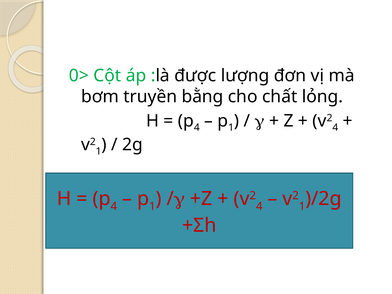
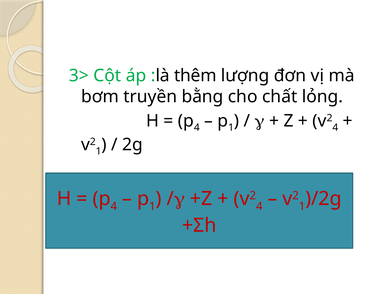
0>: 0> -> 3> (79, 76)
được: được -> thêm (195, 76)
